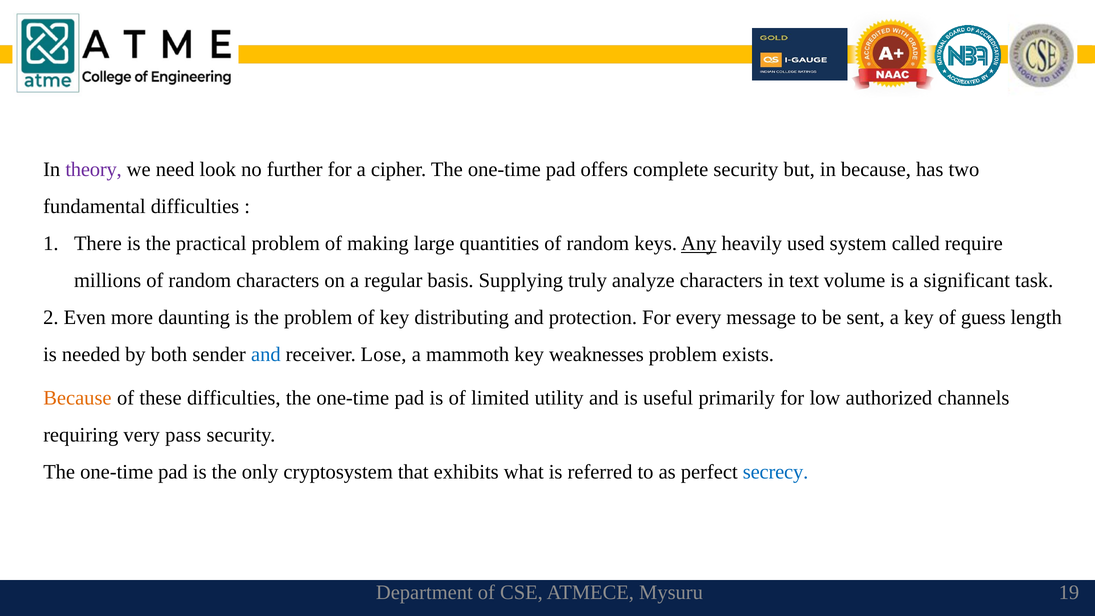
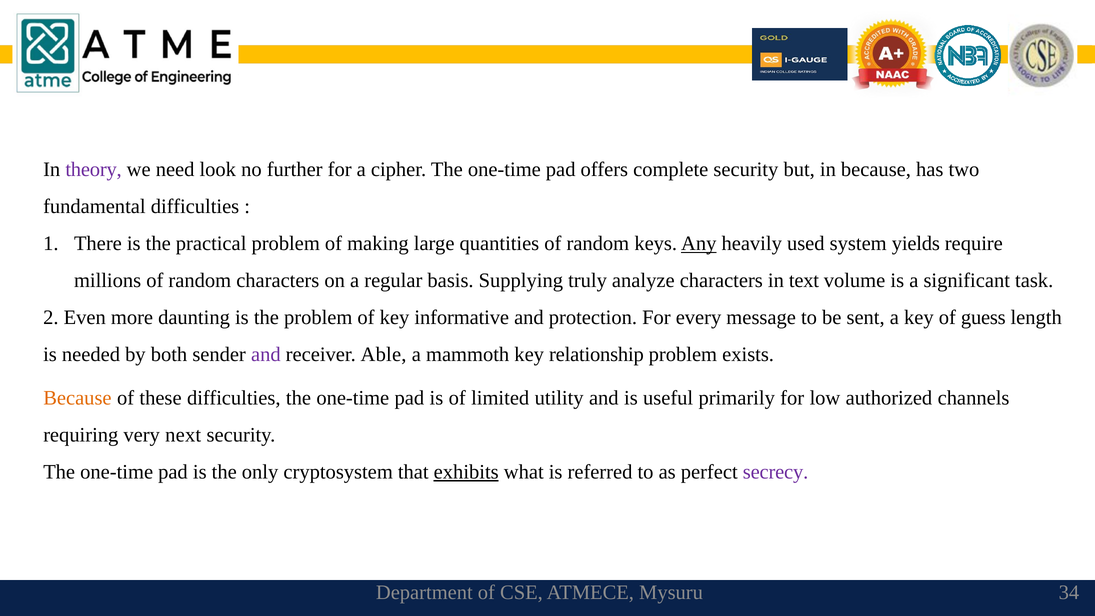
called: called -> yields (916, 244)
distributing: distributing -> informative (462, 317)
and colour: blue -> purple (266, 354)
Lose: Lose -> Able (384, 354)
weaknesses: weaknesses -> relationship (596, 354)
pass: pass -> next (183, 435)
exhibits underline: none -> present (466, 472)
secrecy colour: blue -> purple (776, 472)
19: 19 -> 34 (1069, 593)
